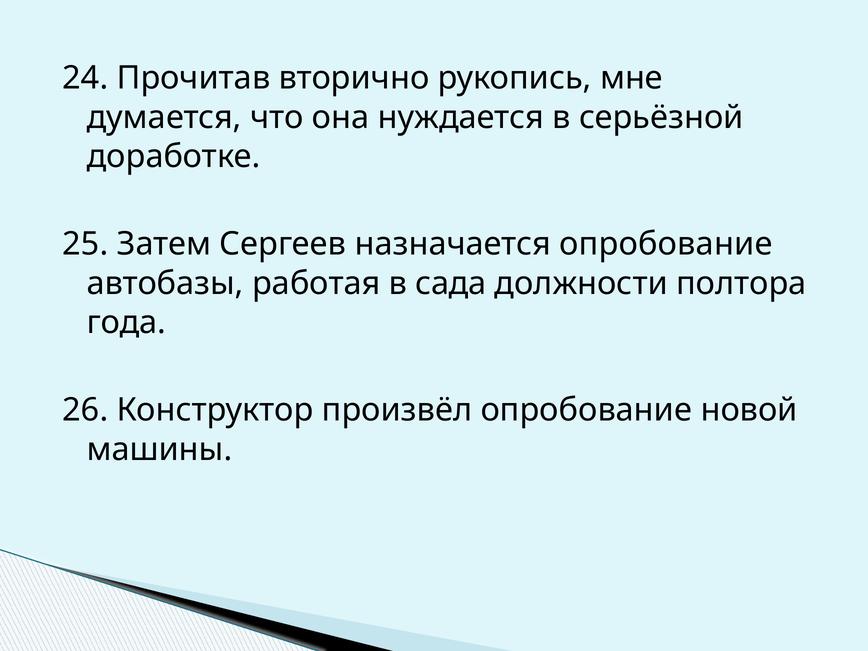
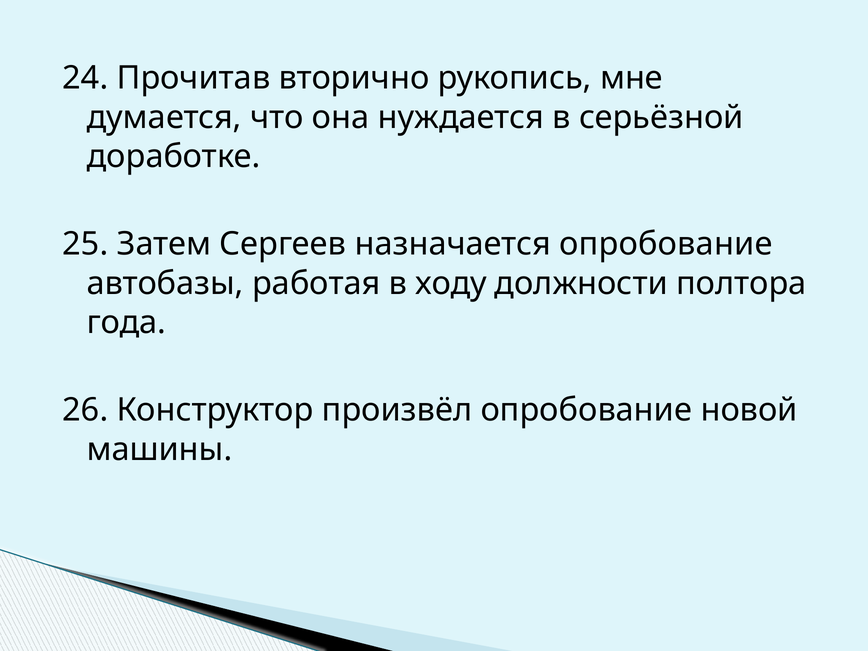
сада: сада -> ходу (451, 283)
